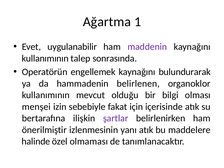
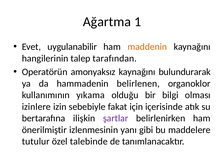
maddenin colour: purple -> orange (147, 47)
kullanımının: kullanımının -> hangilerinin (45, 58)
sonrasında: sonrasında -> tarafından (115, 58)
engellemek: engellemek -> amonyaksız (93, 72)
mevcut: mevcut -> yıkama (91, 95)
menşei: menşei -> izinlere (36, 107)
yanı atık: atık -> gibi (146, 130)
halinde: halinde -> tutulur (36, 141)
olmaması: olmaması -> talebinde (89, 141)
